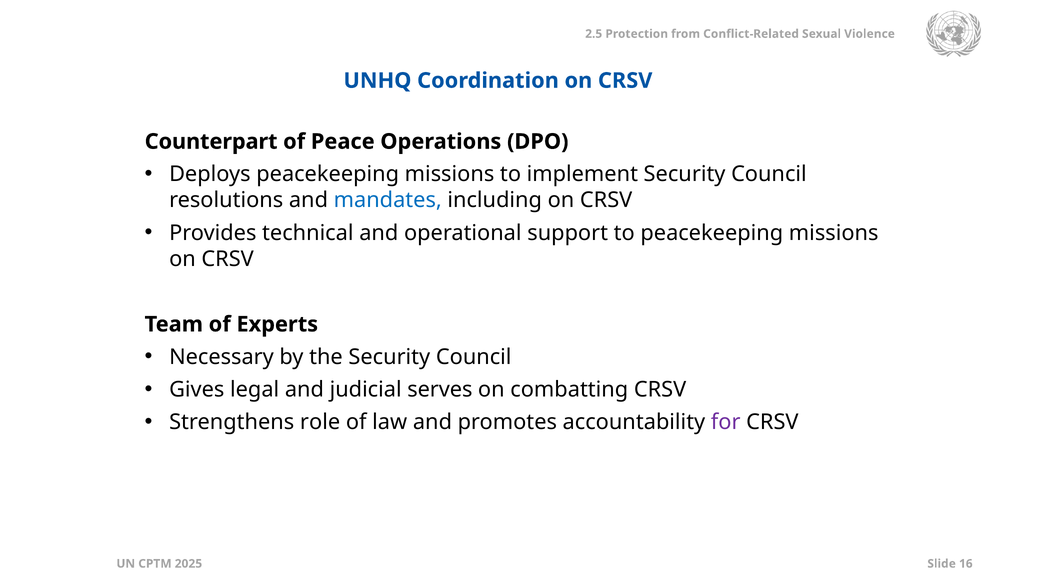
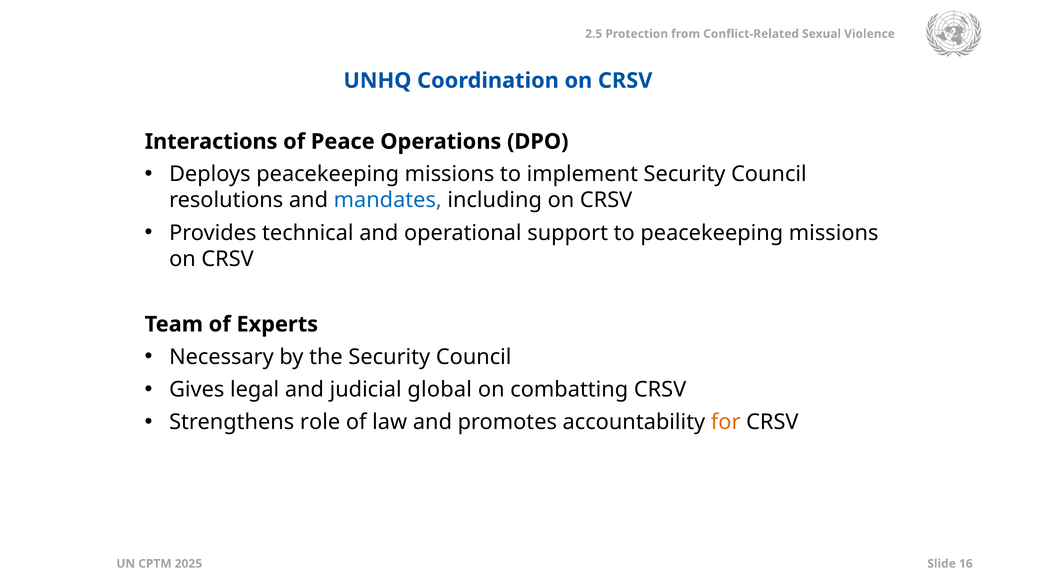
Counterpart: Counterpart -> Interactions (211, 142)
serves: serves -> global (440, 390)
for colour: purple -> orange (726, 422)
